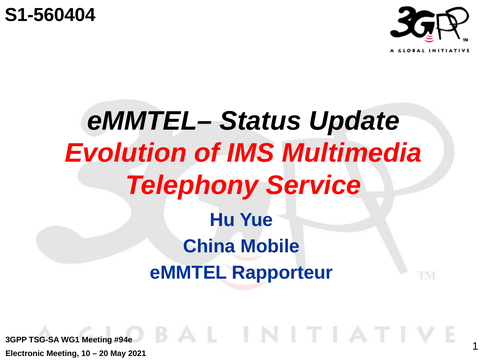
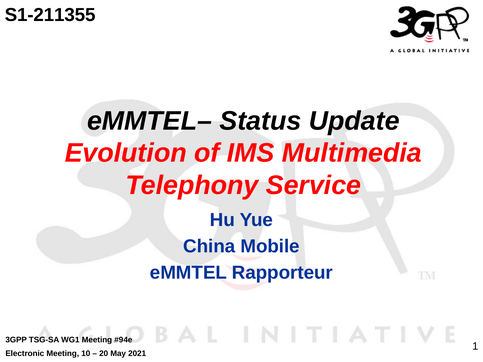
S1-560404: S1-560404 -> S1-211355 (50, 15)
